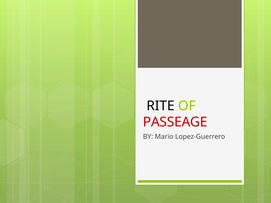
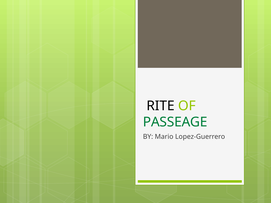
PASSEAGE colour: red -> green (175, 122)
